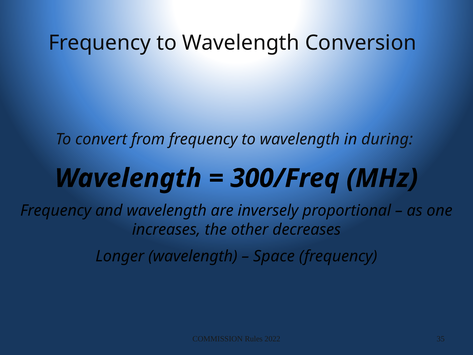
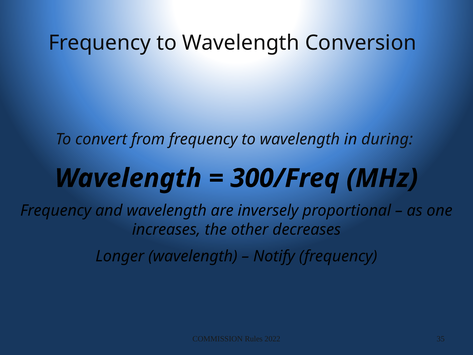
Space: Space -> Notify (274, 256)
